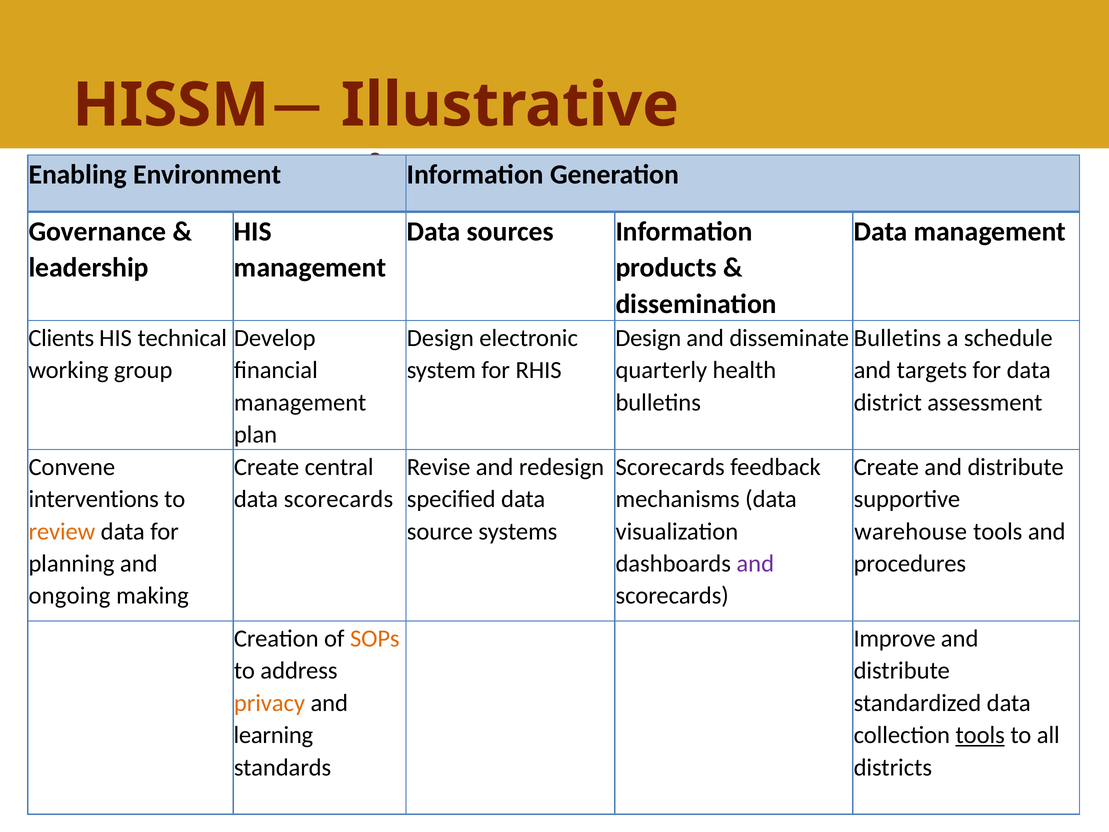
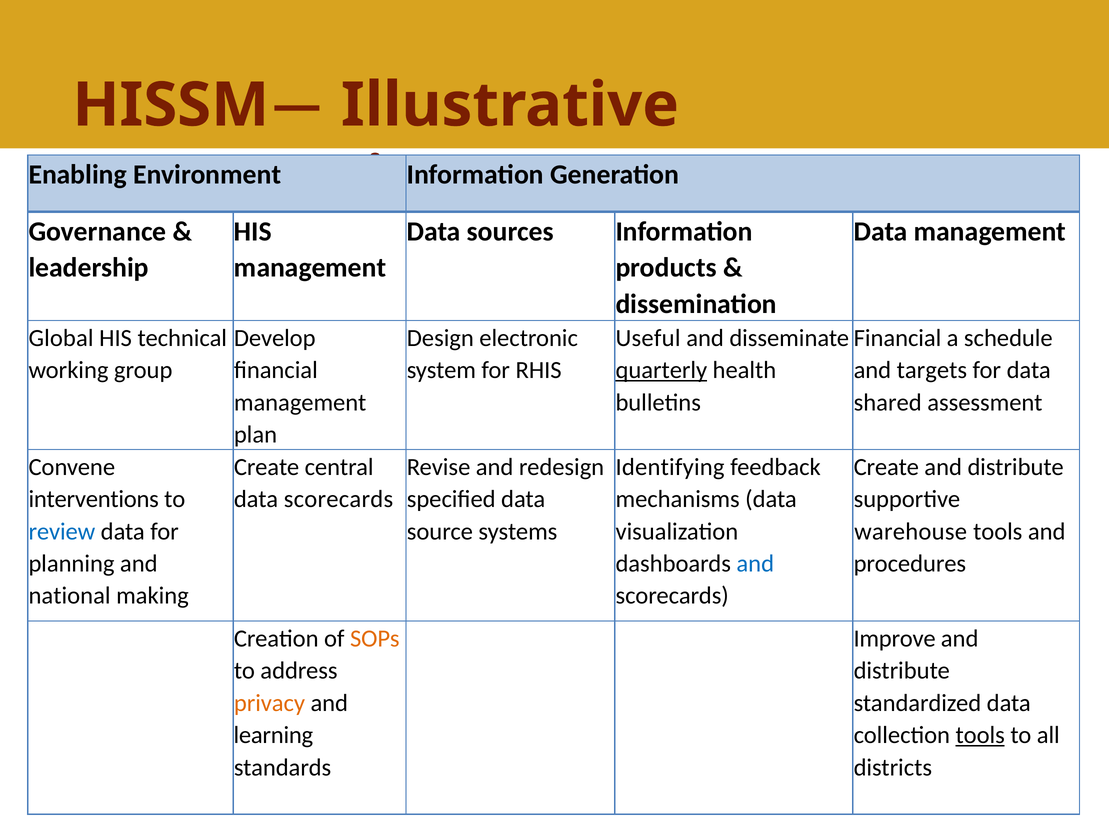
Clients: Clients -> Global (61, 338)
Design: Design -> Useful (648, 338)
Bulletins: Bulletins -> Financial (898, 338)
quarterly underline: none -> present (661, 370)
district: district -> shared (888, 402)
Scorecards: Scorecards -> Identifying (670, 467)
review colour: orange -> blue (62, 531)
and colour: purple -> blue (755, 563)
ongoing: ongoing -> national (70, 596)
